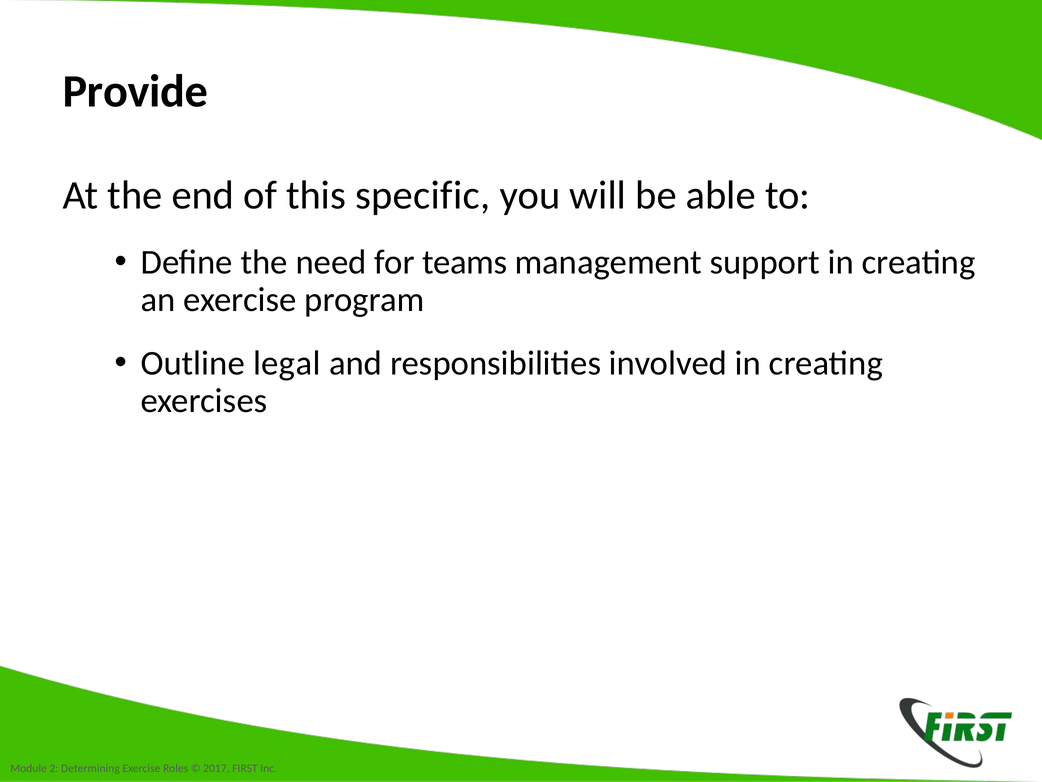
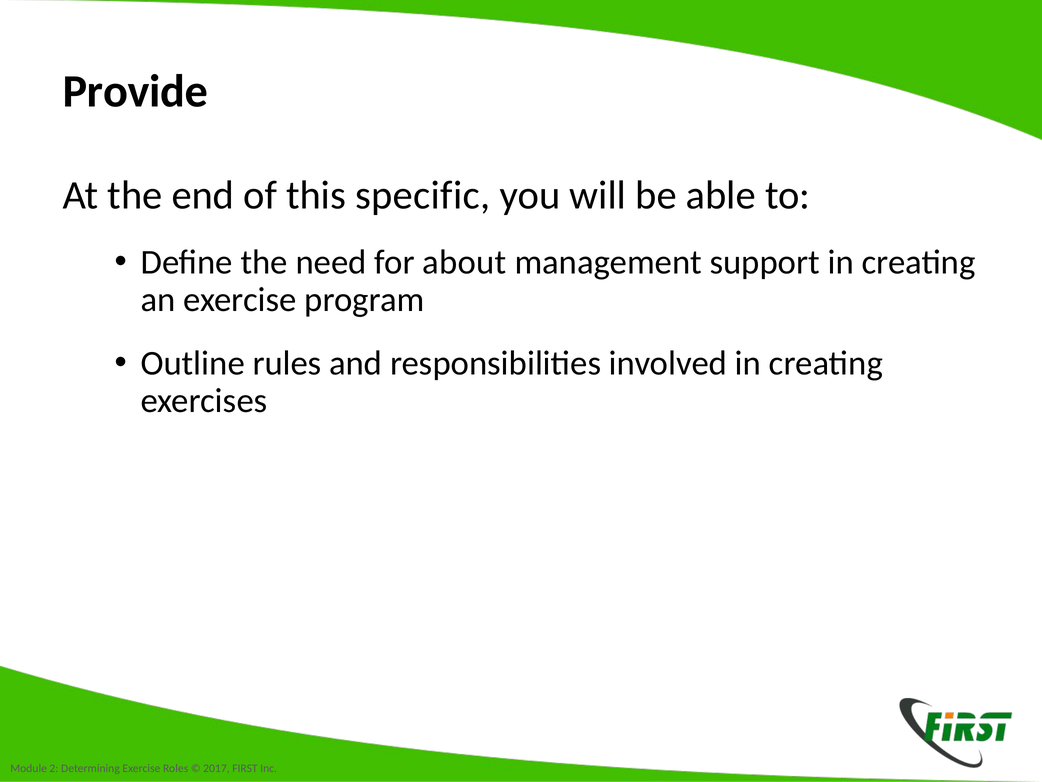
teams: teams -> about (464, 262)
legal: legal -> rules (287, 363)
